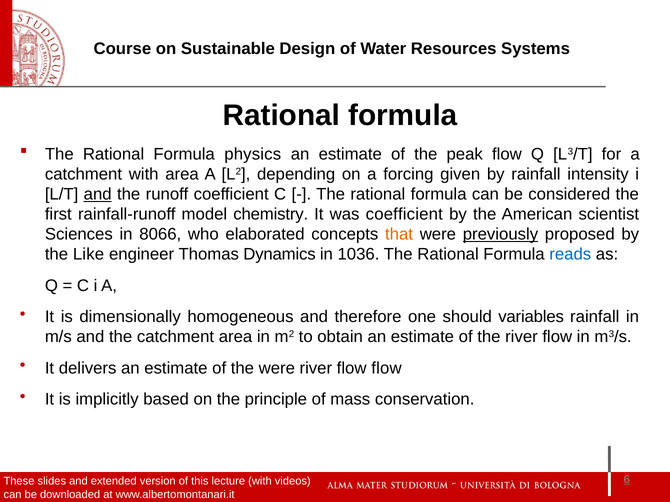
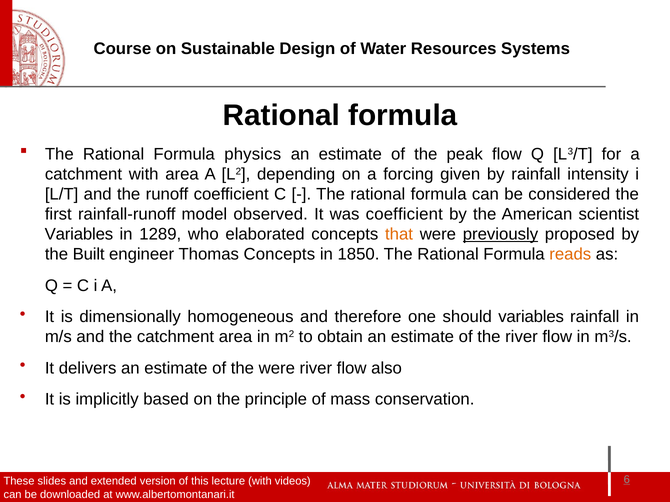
and underline: present -> none (98, 194)
chemistry: chemistry -> observed (271, 214)
Sciences: Sciences -> Variables (79, 235)
8066: 8066 -> 1289 (160, 235)
Like: Like -> Built (89, 255)
Thomas Dynamics: Dynamics -> Concepts (279, 255)
1036: 1036 -> 1850 (358, 255)
reads colour: blue -> orange (570, 255)
flow flow: flow -> also (387, 369)
